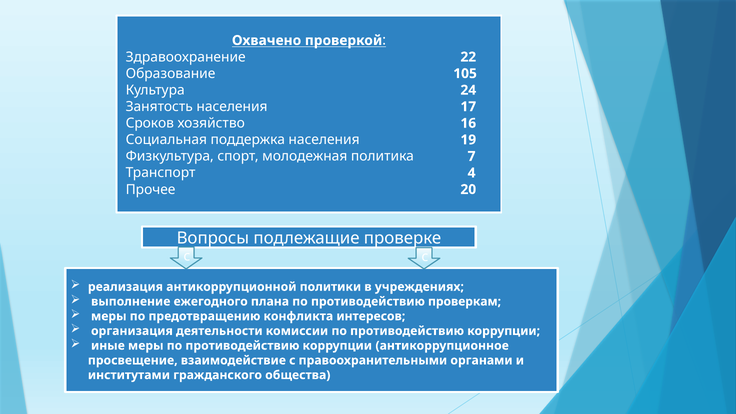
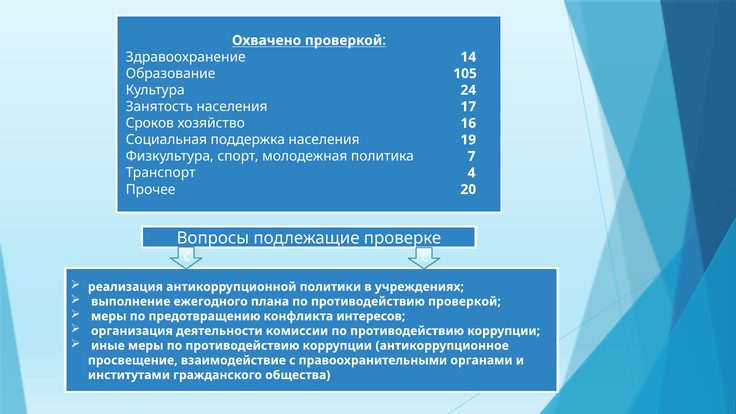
22: 22 -> 14 (468, 57)
противодействию проверкам: проверкам -> проверкой (464, 302)
